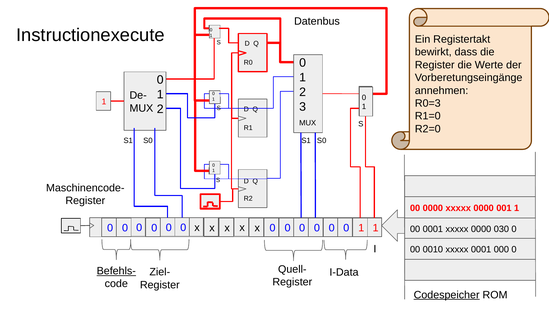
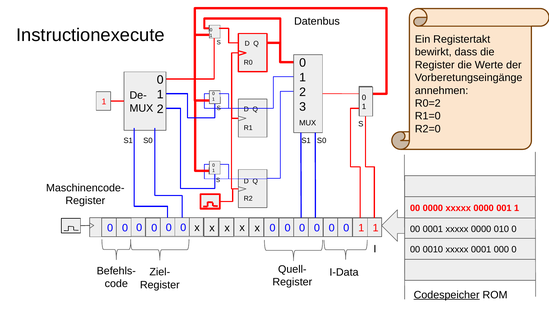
R0=3: R0=3 -> R0=2 (428, 103)
030: 030 -> 010 (501, 229)
Befehls- underline: present -> none (116, 271)
